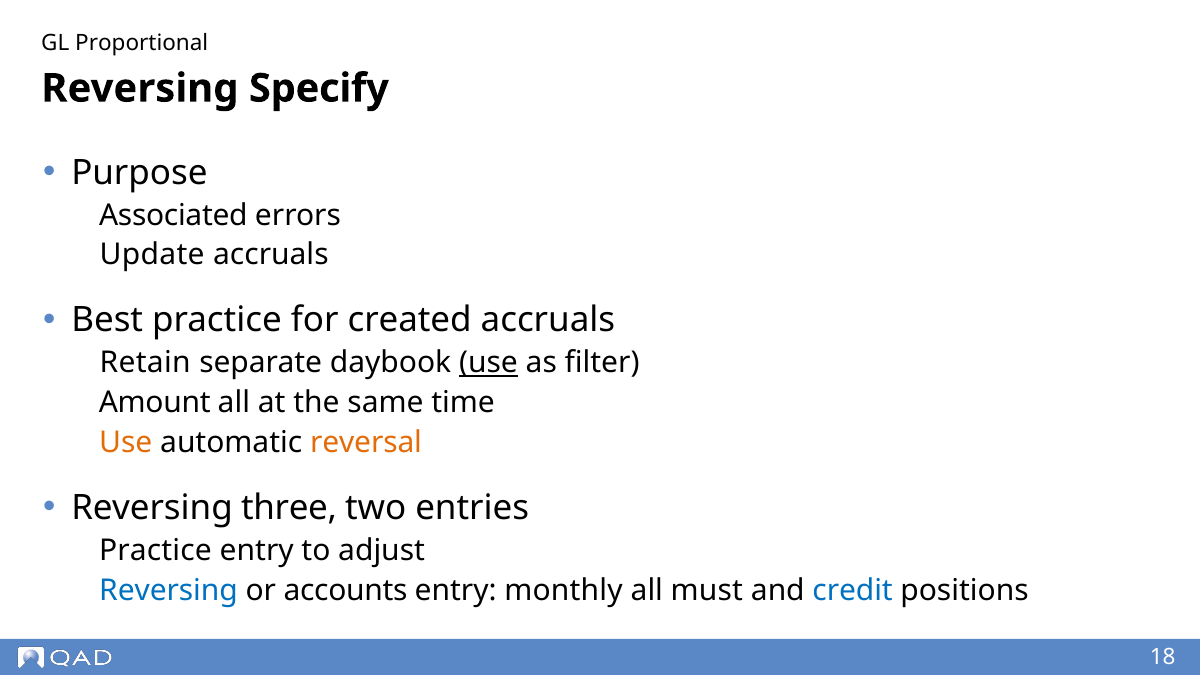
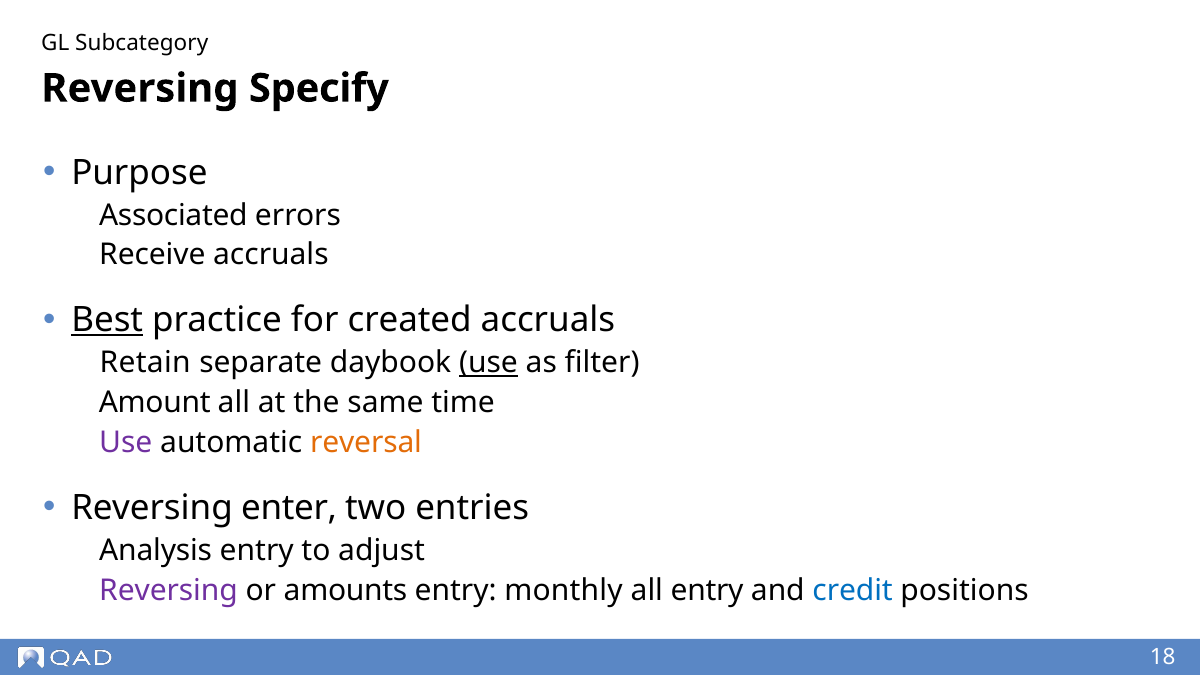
Proportional: Proportional -> Subcategory (142, 43)
Update: Update -> Receive (152, 255)
Best underline: none -> present (107, 320)
Use colour: orange -> purple (126, 443)
three: three -> enter (289, 508)
Practice: Practice -> Analysis (156, 550)
Reversing colour: blue -> purple (168, 590)
accounts: accounts -> amounts (346, 590)
all must: must -> entry (707, 590)
